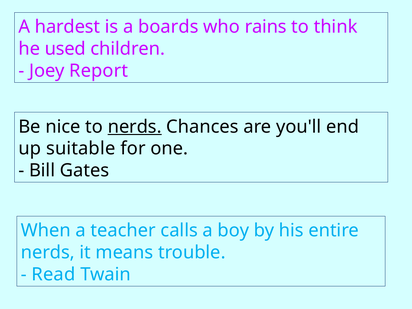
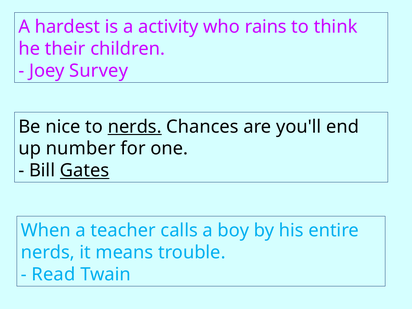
boards: boards -> activity (168, 27)
used: used -> their (65, 49)
Report: Report -> Survey (99, 71)
suitable: suitable -> number (81, 149)
Gates underline: none -> present (85, 171)
